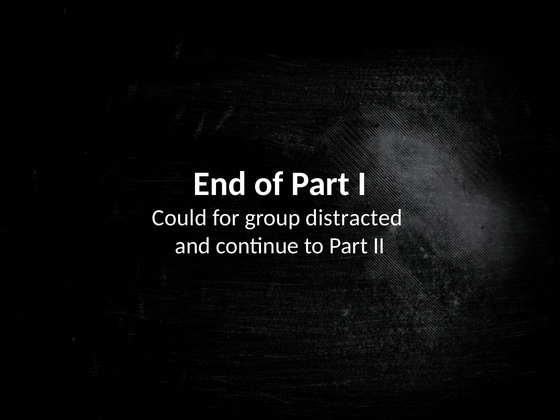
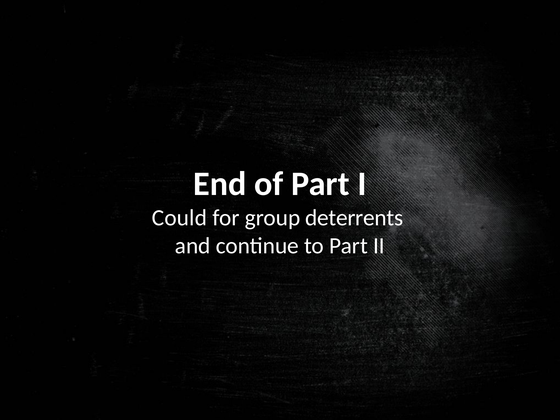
distracted: distracted -> deterrents (354, 218)
